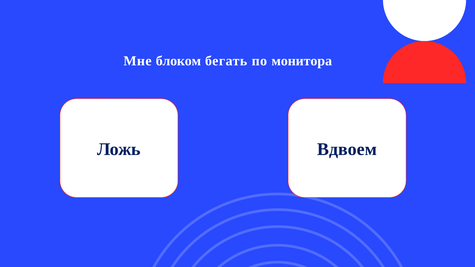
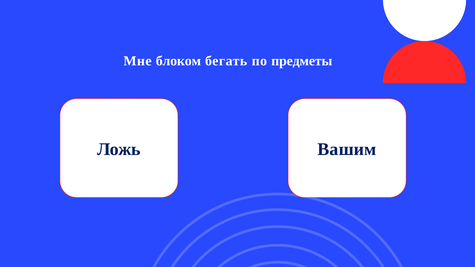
монитора: монитора -> предметы (302, 61)
Вдвоем: Вдвоем -> Вашим (347, 149)
